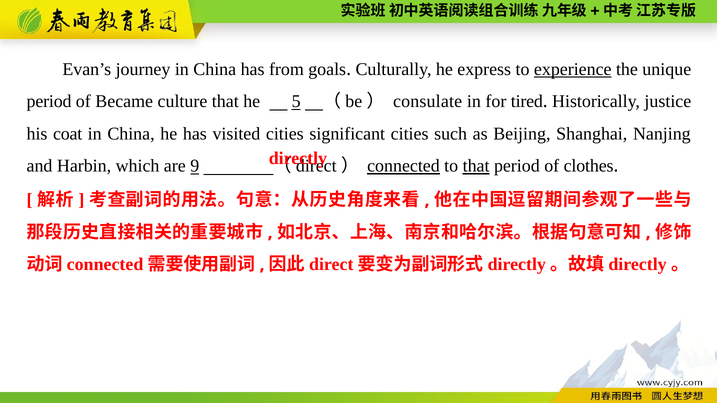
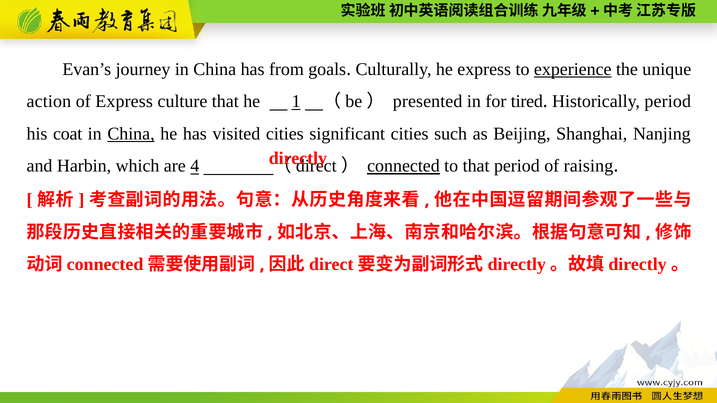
period: period -> action (49, 102)
of Became: Became -> Express (124, 102)
5: 5 -> 1 (296, 102)
consulate: consulate -> presented (428, 102)
Historically justice: justice -> period (668, 102)
China underline: none -> present (131, 134)
9: 9 -> 4 (195, 166)
that underline: present -> none (476, 166)
clothes: clothes -> raising (588, 166)
